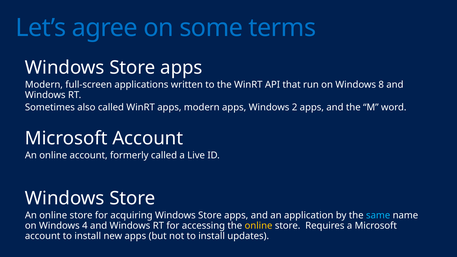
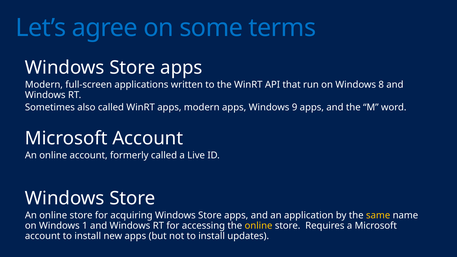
2: 2 -> 9 (295, 107)
same colour: light blue -> yellow (378, 216)
4: 4 -> 1 (85, 226)
